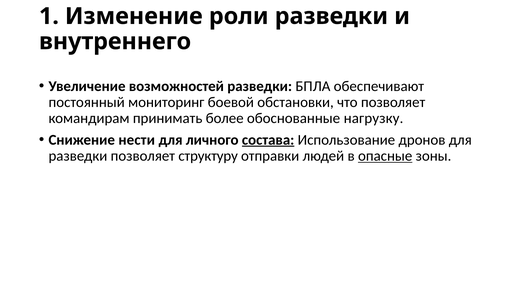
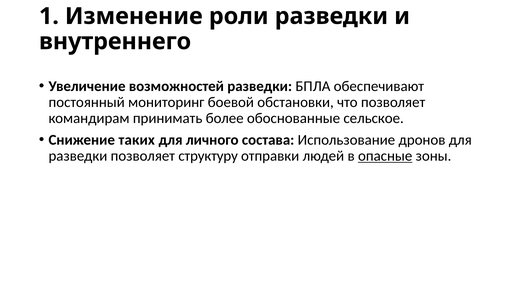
нагрузку: нагрузку -> сельское (374, 119)
нести: нести -> таких (137, 140)
состава underline: present -> none (268, 140)
